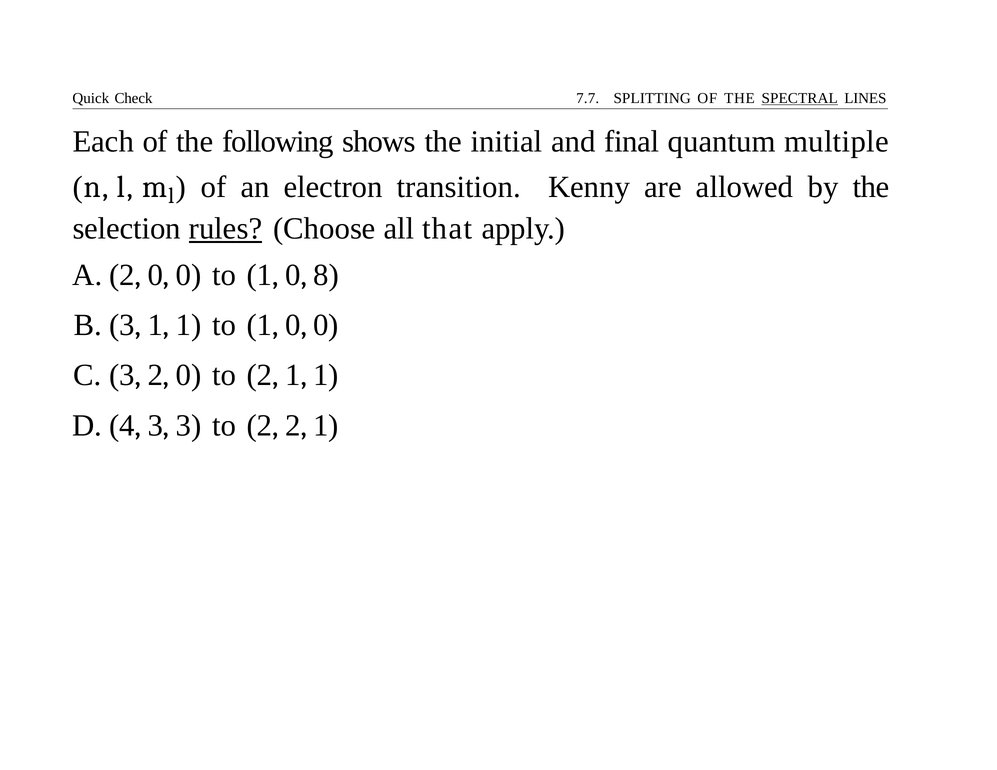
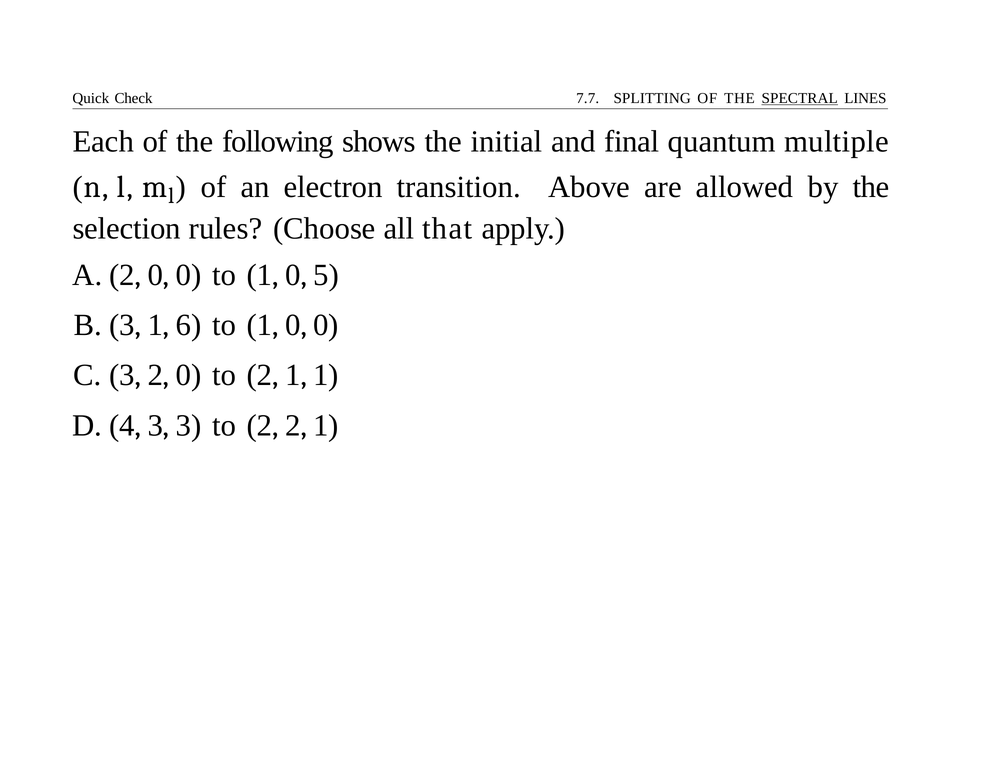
Kenny: Kenny -> Above (589, 187)
rules underline: present -> none (226, 229)
8: 8 -> 5 (326, 275)
1: 1 -> 6 (189, 325)
